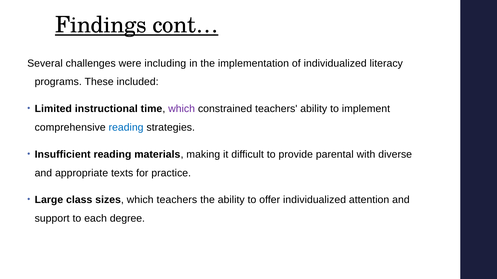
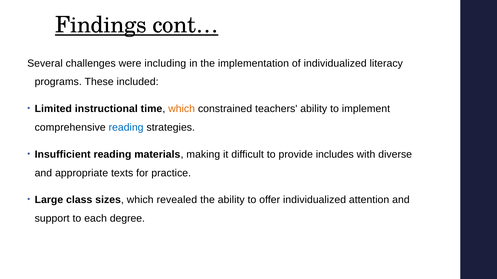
which colour: purple -> orange (182, 109)
parental: parental -> includes (335, 155)
which teachers: teachers -> revealed (177, 200)
